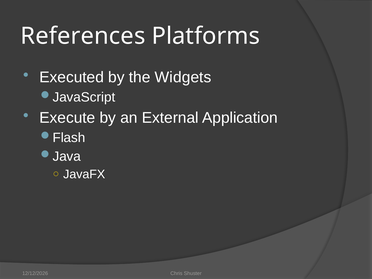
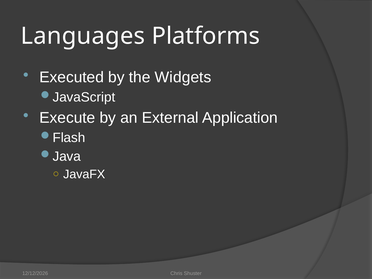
References: References -> Languages (83, 36)
